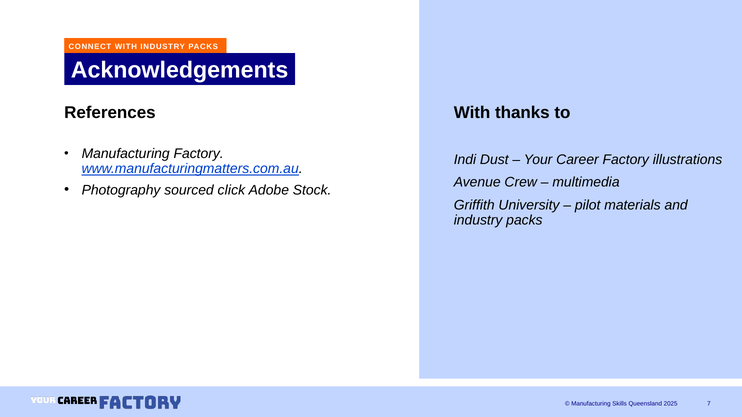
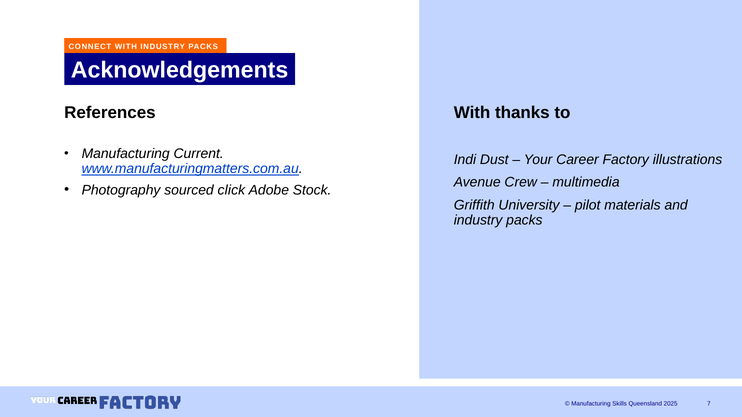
Manufacturing Factory: Factory -> Current (199, 154)
